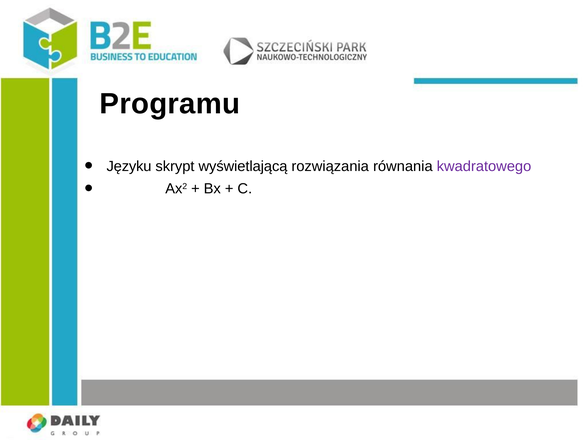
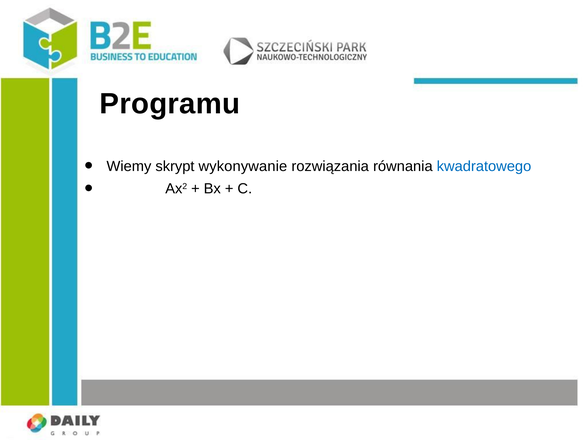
Języku: Języku -> Wiemy (129, 166)
wyświetlającą: wyświetlającą -> wykonywanie (243, 166)
kwadratowego colour: purple -> blue (484, 166)
